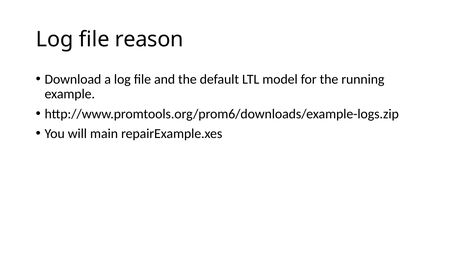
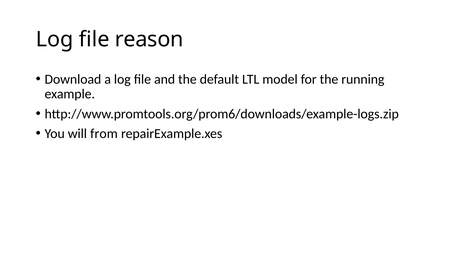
main: main -> from (104, 134)
